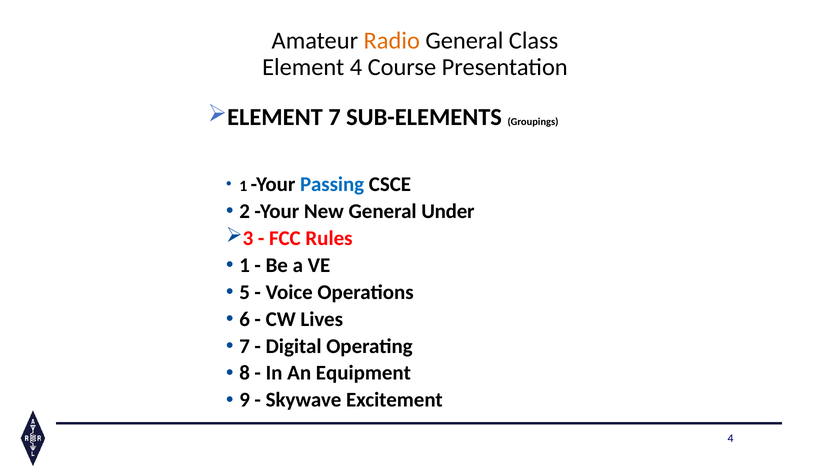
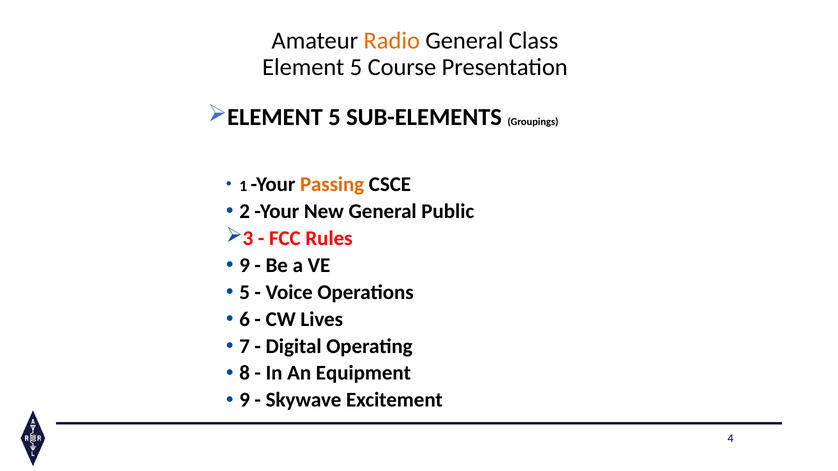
4: 4 -> 5 (356, 67)
7: 7 -> 5 (334, 117)
Passing colour: blue -> orange (332, 184)
Under: Under -> Public (448, 211)
1: 1 -> 9 (245, 265)
